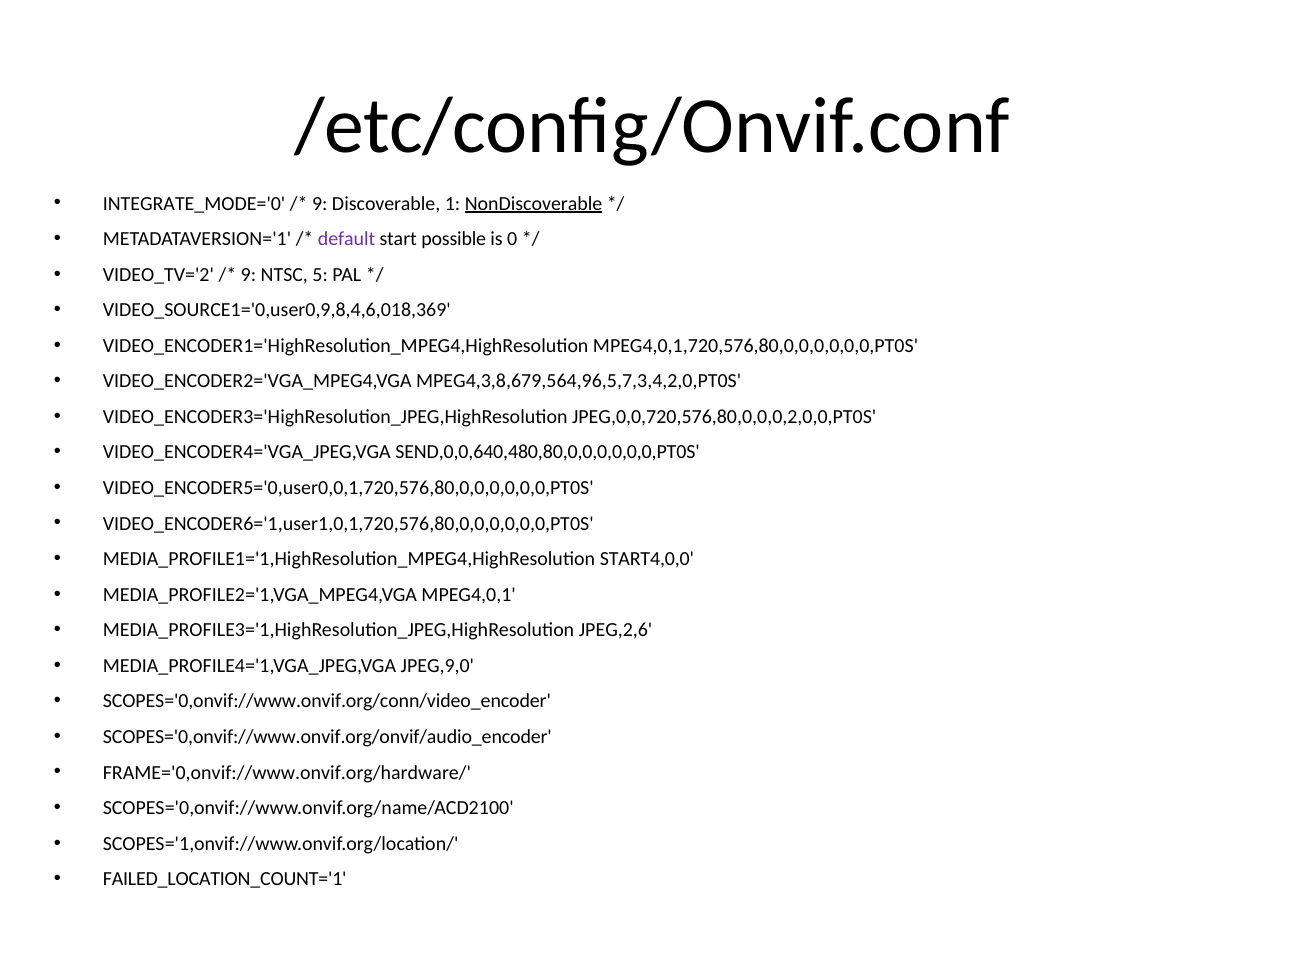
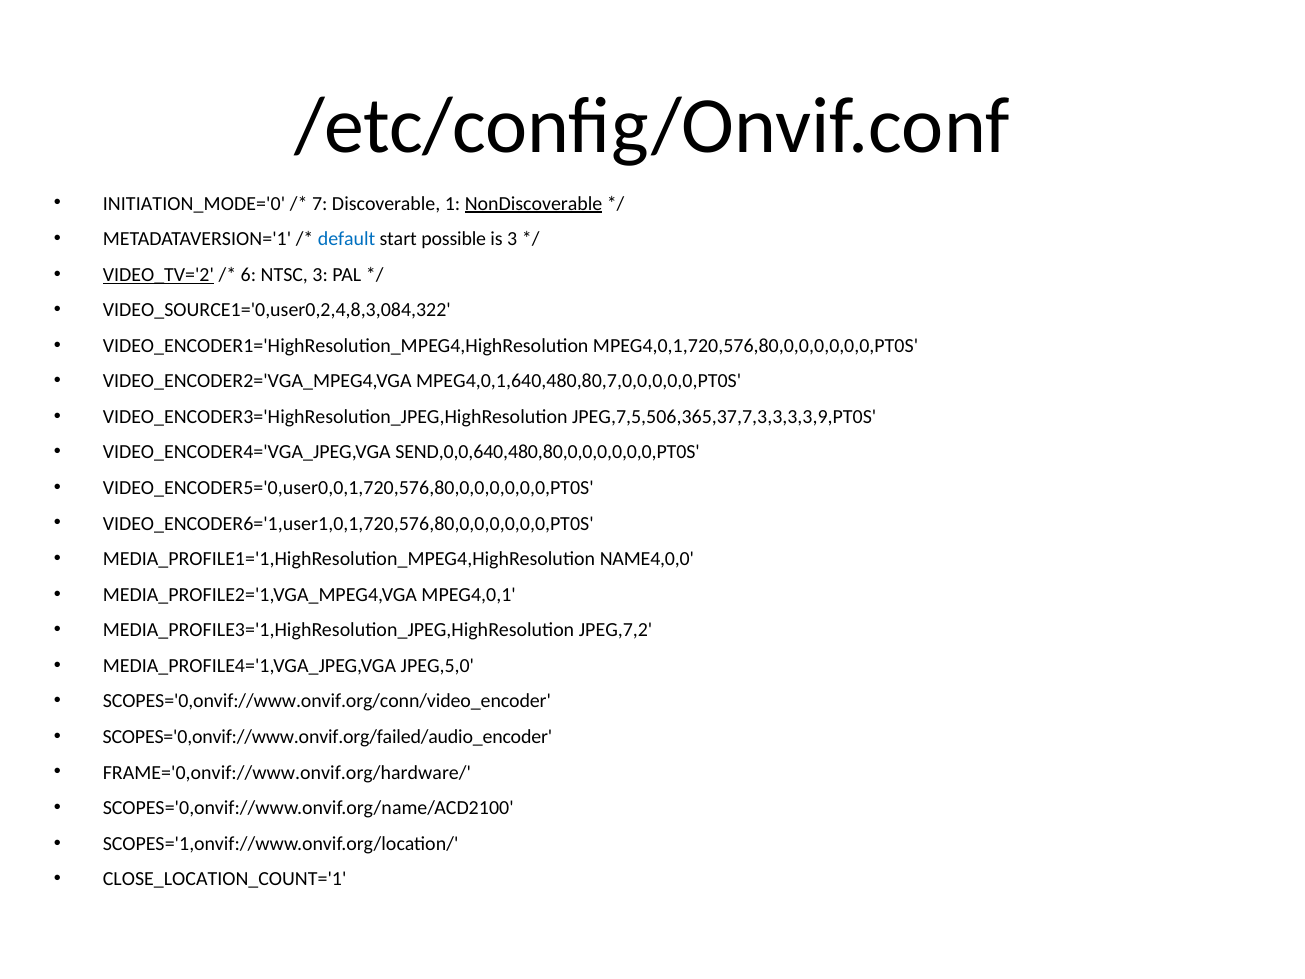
INTEGRATE_MODE='0: INTEGRATE_MODE='0 -> INITIATION_MODE='0 (194, 203)
9: 9 -> 7 (320, 203)
default colour: purple -> blue (347, 239)
is 0: 0 -> 3 (512, 239)
VIDEO_TV='2 underline: none -> present (158, 275)
9: 9 -> 6 (248, 275)
NTSC 5: 5 -> 3 (320, 275)
VIDEO_SOURCE1='0,user0,9,8,4,6,018,369: VIDEO_SOURCE1='0,user0,9,8,4,6,018,369 -> VIDEO_SOURCE1='0,user0,2,4,8,3,084,322 (277, 310)
MPEG4,3,8,679,564,96,5,7,3,4,2,0,PT0S: MPEG4,3,8,679,564,96,5,7,3,4,2,0,PT0S -> MPEG4,0,1,640,480,80,7,0,0,0,0,0,PT0S (579, 381)
JPEG,0,0,720,576,80,0,0,0,2,0,0,PT0S: JPEG,0,0,720,576,80,0,0,0,2,0,0,PT0S -> JPEG,7,5,506,365,37,7,3,3,3,3,9,PT0S (724, 417)
START4,0,0: START4,0,0 -> NAME4,0,0 (647, 559)
JPEG,2,6: JPEG,2,6 -> JPEG,7,2 (616, 630)
JPEG,9,0: JPEG,9,0 -> JPEG,5,0 (437, 666)
SCOPES='0,onvif://www.onvif.org/onvif/audio_encoder: SCOPES='0,onvif://www.onvif.org/onvif/audio_encoder -> SCOPES='0,onvif://www.onvif.org/failed/audio_encoder (327, 737)
FAILED_LOCATION_COUNT='1: FAILED_LOCATION_COUNT='1 -> CLOSE_LOCATION_COUNT='1 (225, 879)
